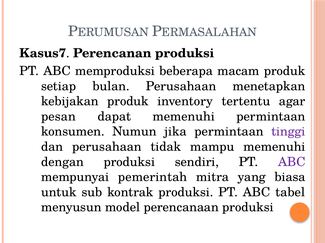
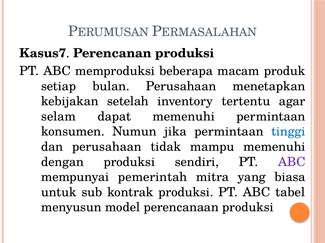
kebijakan produk: produk -> setelah (128, 102)
pesan: pesan -> selam (58, 117)
tinggi colour: purple -> blue (288, 132)
